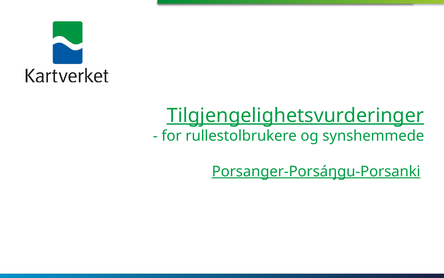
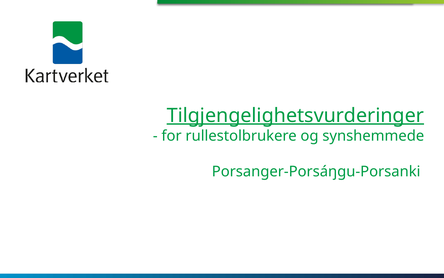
Porsanger-Porsáŋgu-Porsanki underline: present -> none (316, 171)
